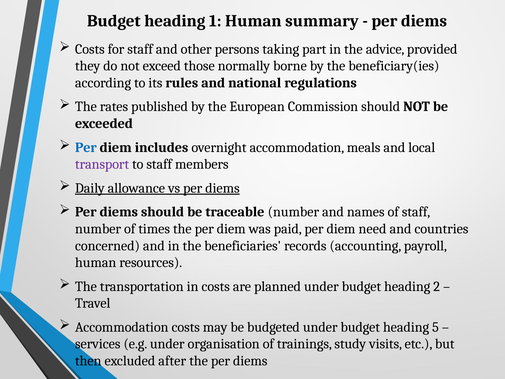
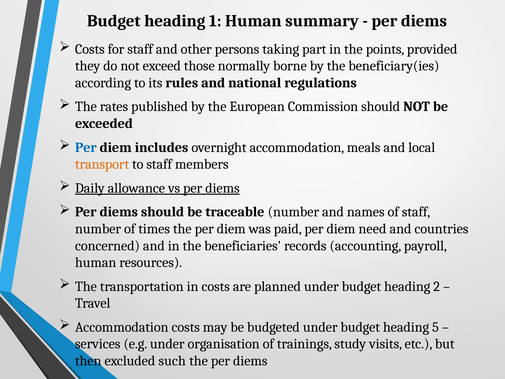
advice: advice -> points (385, 49)
transport colour: purple -> orange (102, 164)
after: after -> such (172, 361)
